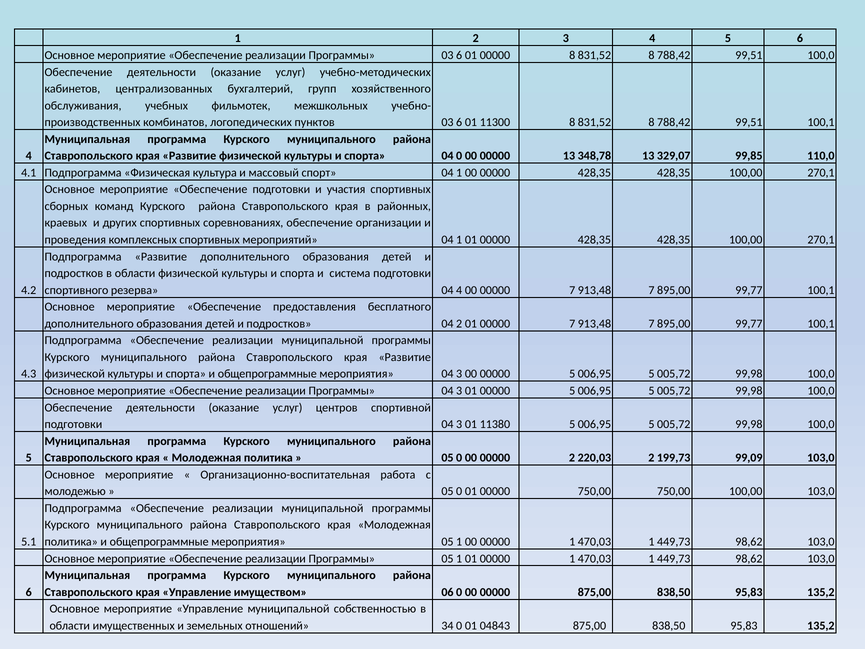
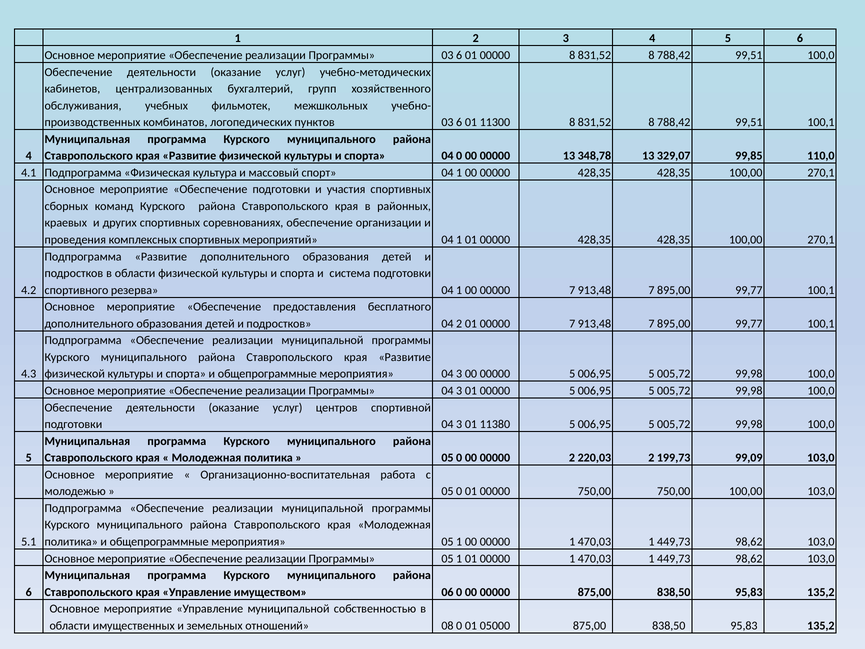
резерва 04 4: 4 -> 1 (459, 290)
34: 34 -> 08 (447, 625)
04843: 04843 -> 05000 (495, 625)
